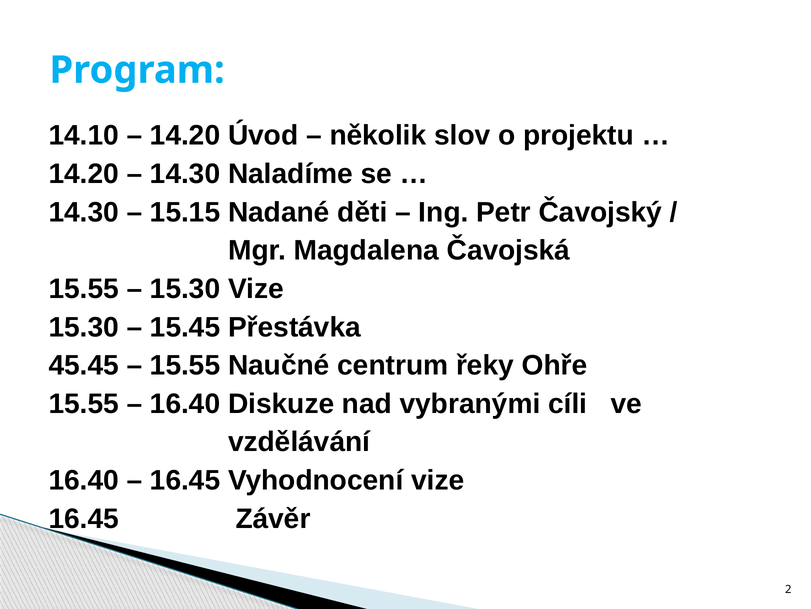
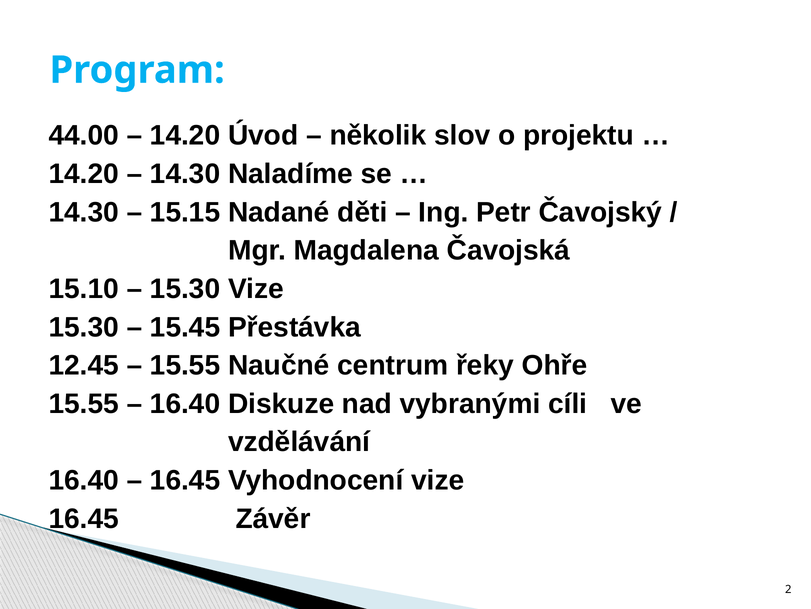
14.10: 14.10 -> 44.00 (84, 135)
15.55: 15.55 -> 15.10 (84, 289)
45.45: 45.45 -> 12.45 (84, 365)
